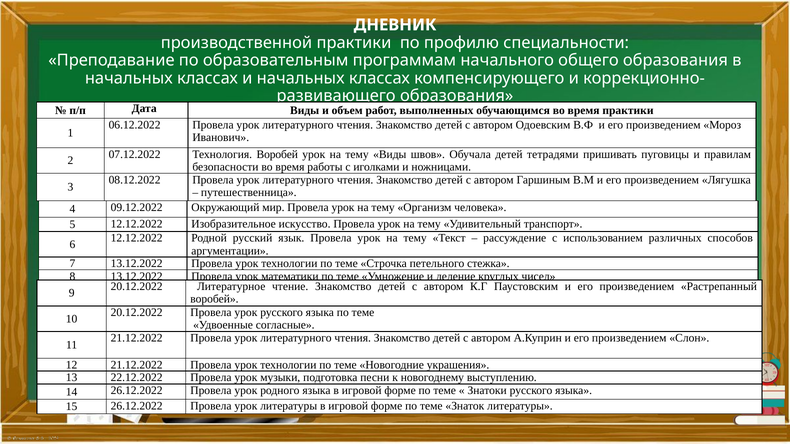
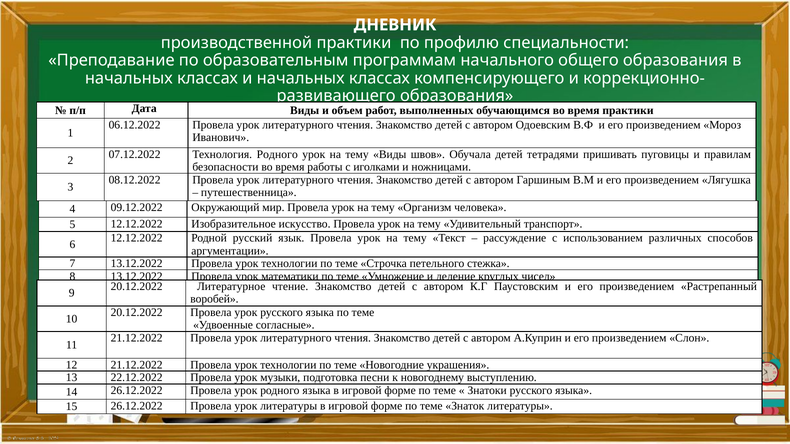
Технология Воробей: Воробей -> Родного (277, 154)
